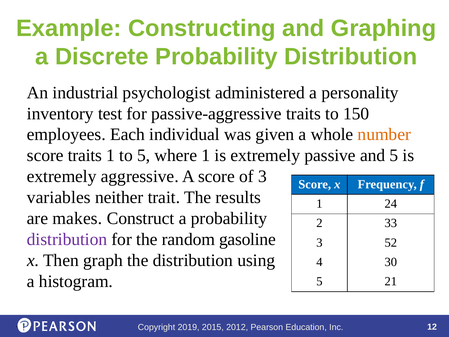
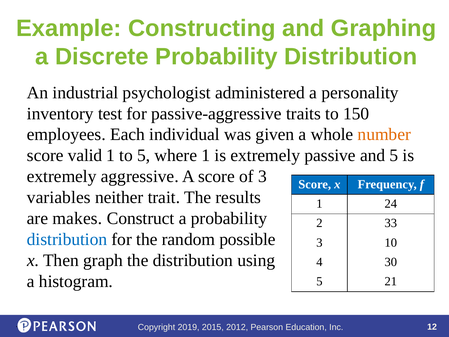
score traits: traits -> valid (85, 155)
distribution colour: purple -> blue (67, 239)
gasoline: gasoline -> possible (247, 239)
52: 52 -> 10 (391, 242)
